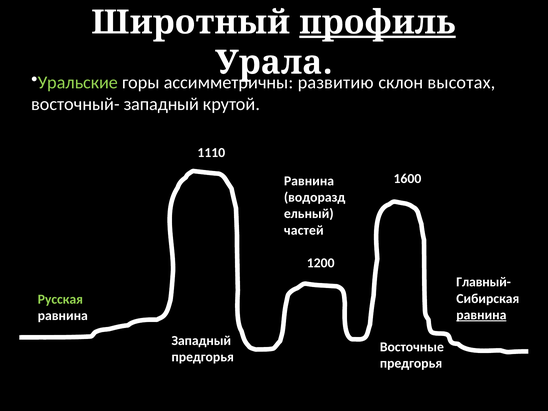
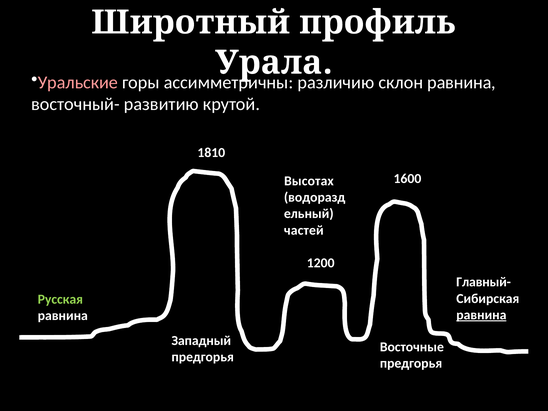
профиль underline: present -> none (377, 22)
Уральские colour: light green -> pink (78, 82)
развитию: развитию -> различию (336, 82)
склон высотах: высотах -> равнина (462, 82)
восточный- западный: западный -> развитию (161, 104)
1110: 1110 -> 1810 (211, 153)
Равнина: Равнина -> Высотах (309, 181)
